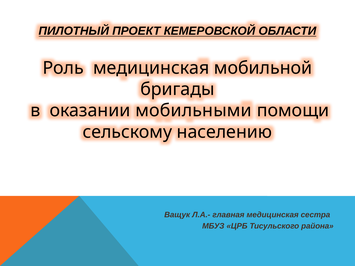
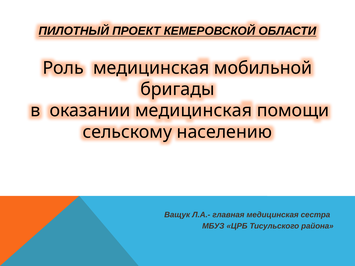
оказании мобильными: мобильными -> медицинская (194, 111)
